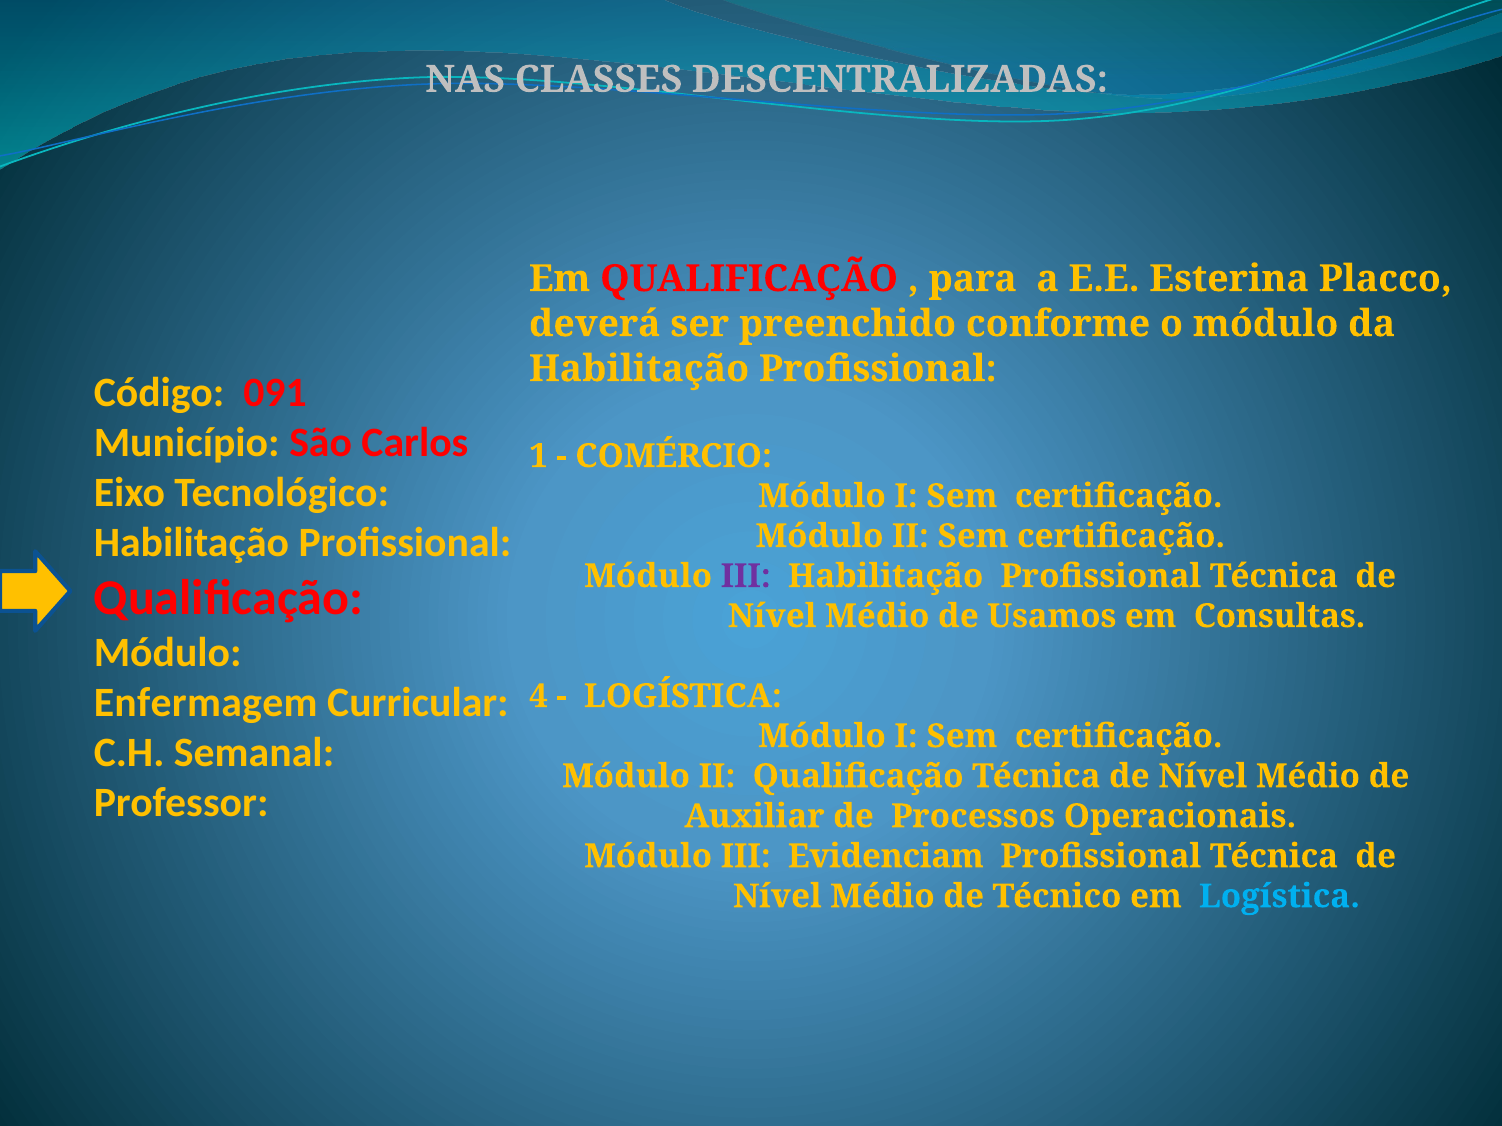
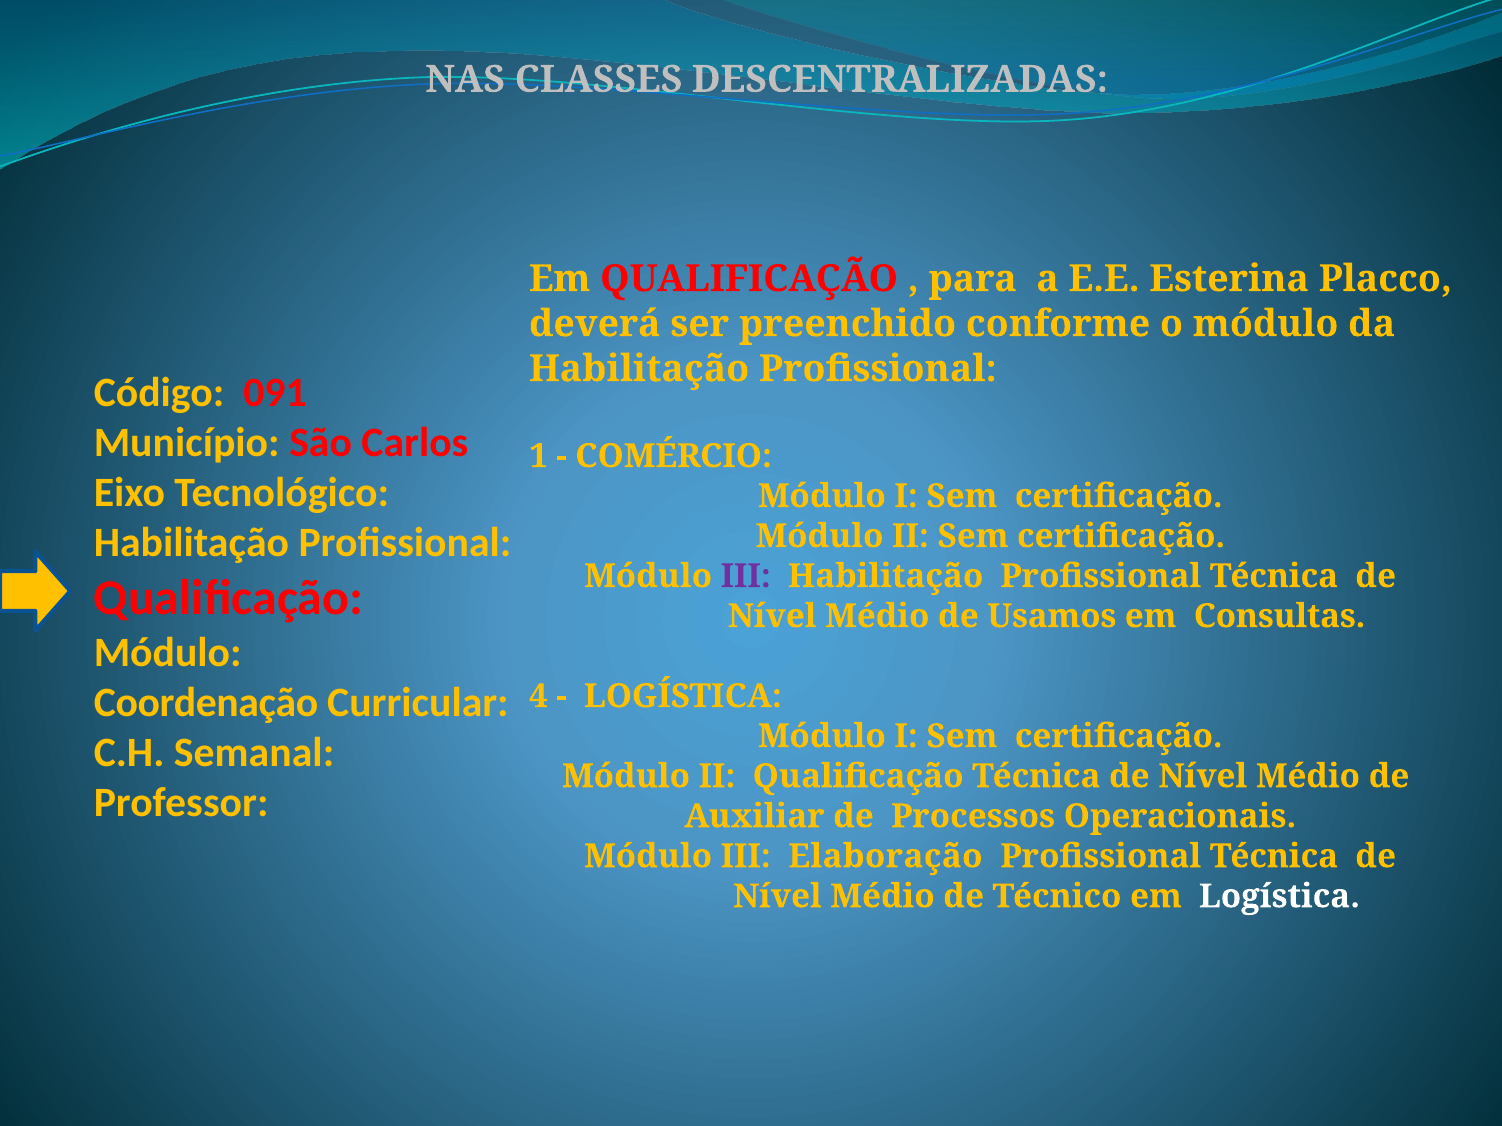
Enfermagem: Enfermagem -> Coordenação (206, 703)
Evidenciam: Evidenciam -> Elaboração (885, 857)
Logística colour: light blue -> white (1279, 897)
